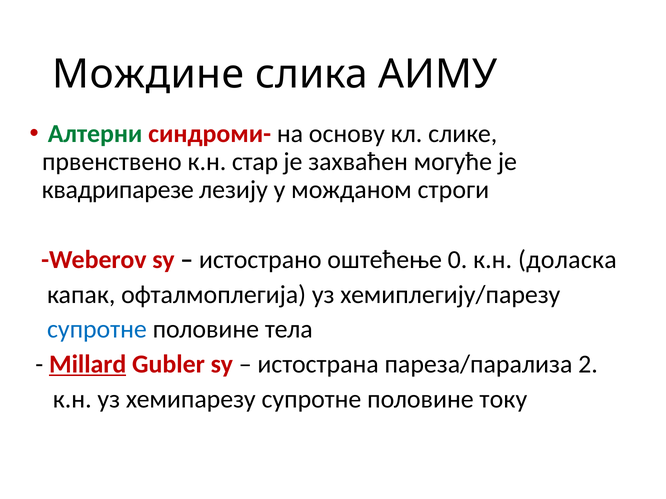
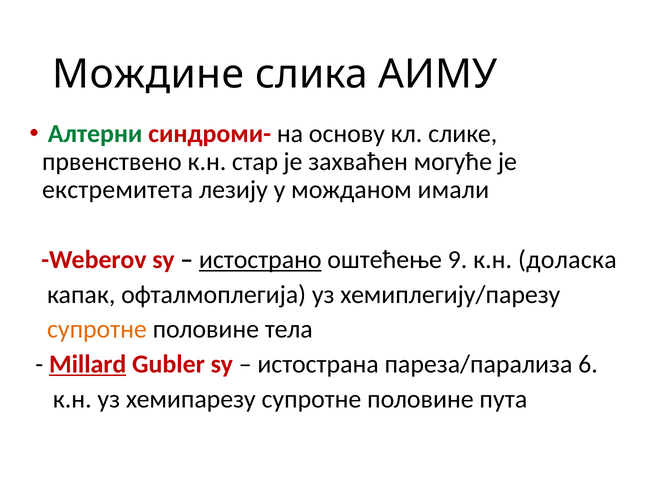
квадрипарезе: квадрипарезе -> екстремитета (118, 190)
строги: строги -> имали (453, 190)
истострано underline: none -> present (260, 260)
0: 0 -> 9 (458, 260)
супротне colour: blue -> orange (97, 330)
2: 2 -> 6 (588, 365)
току: току -> пута (503, 400)
